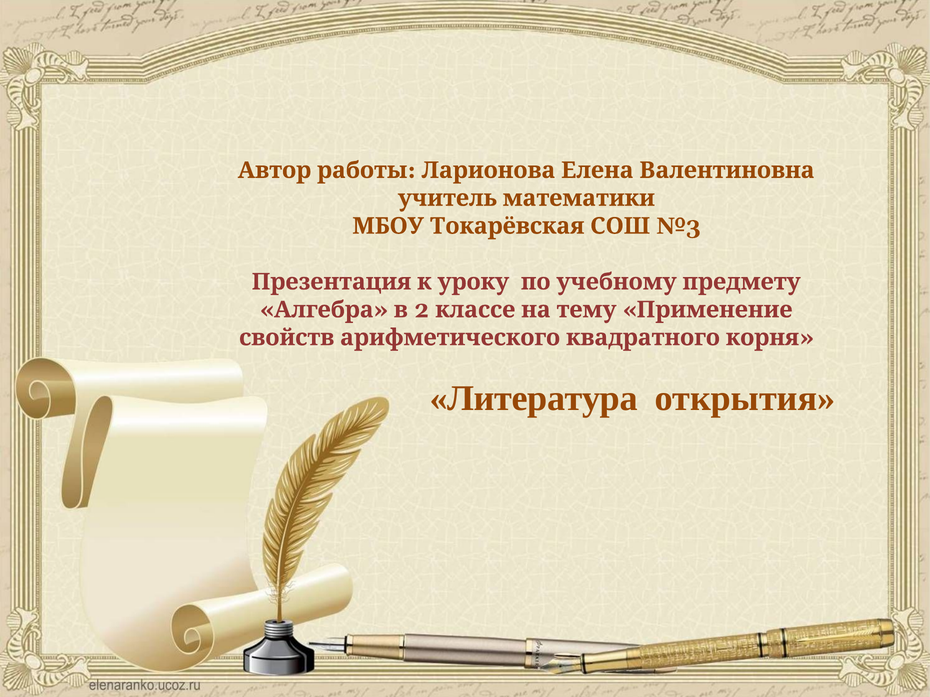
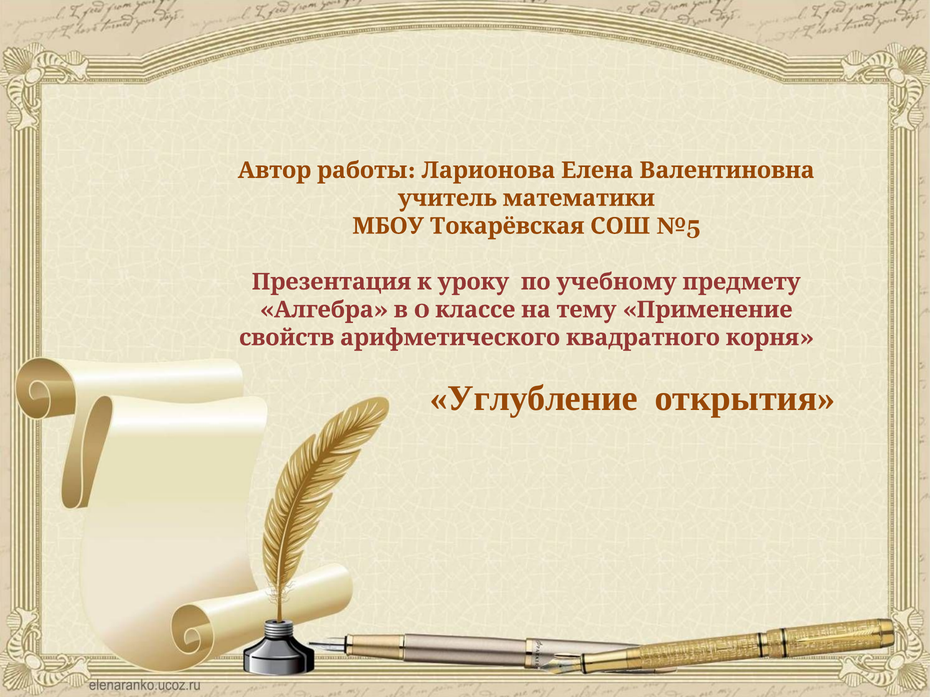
№3: №3 -> №5 (678, 226)
2: 2 -> 0 (422, 310)
Литература: Литература -> Углубление (534, 399)
